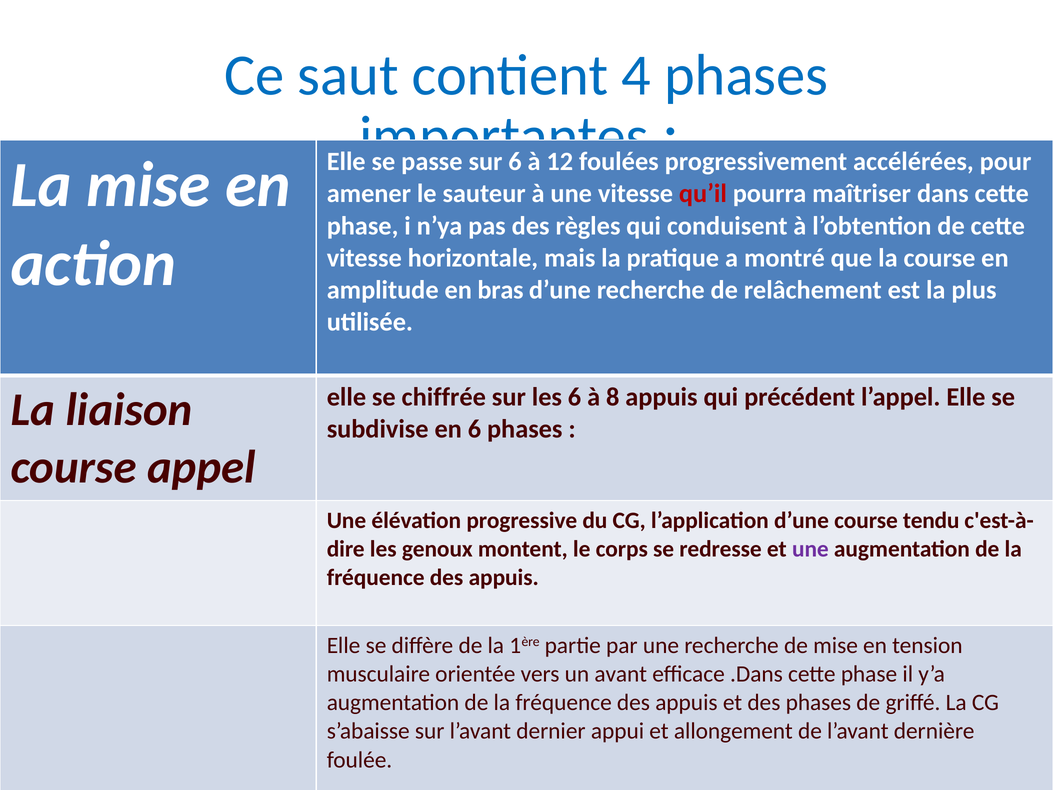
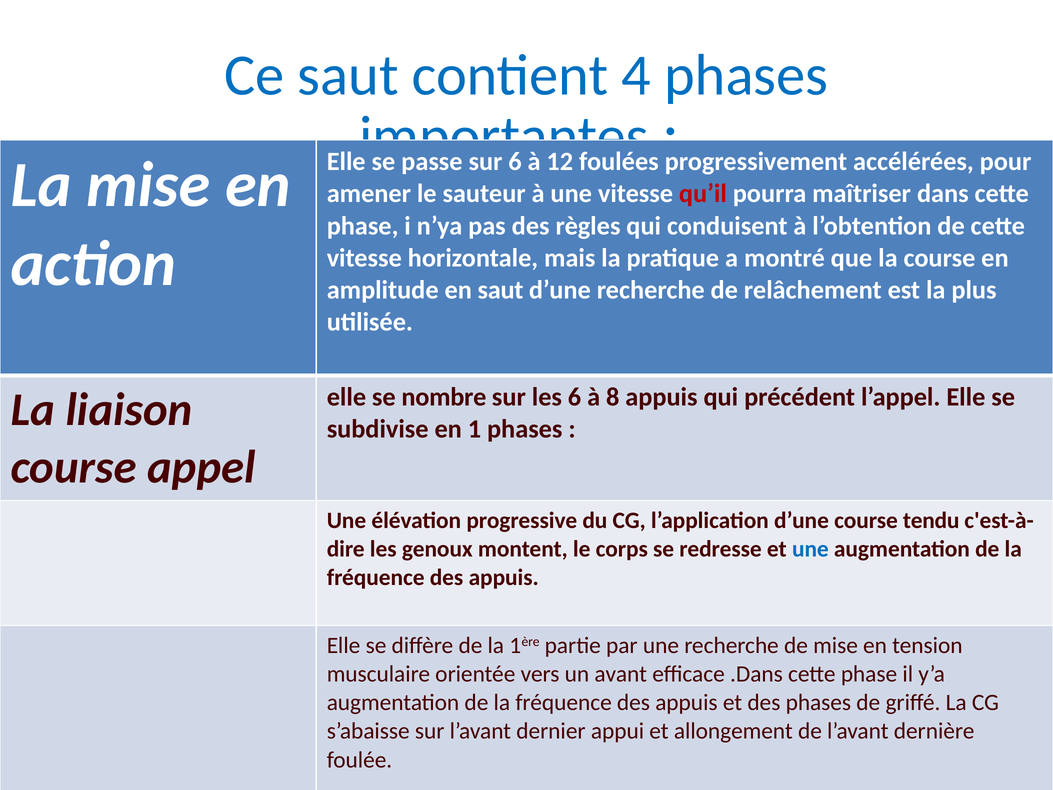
en bras: bras -> saut (501, 290)
chiffrée: chiffrée -> nombre (444, 397)
en 6: 6 -> 1 (474, 429)
une colour: purple -> blue (810, 549)
